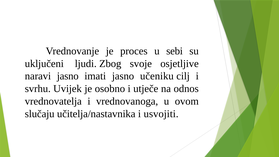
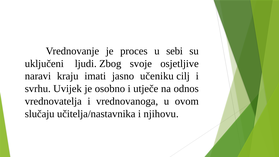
naravi jasno: jasno -> kraju (68, 76)
usvojiti: usvojiti -> njihovu (161, 114)
